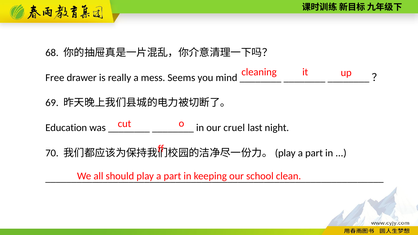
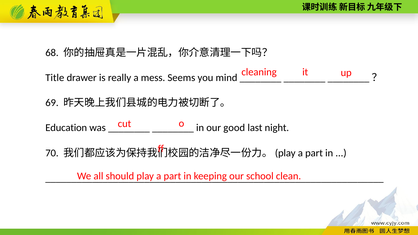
Free: Free -> Title (55, 78)
cruel: cruel -> good (234, 128)
